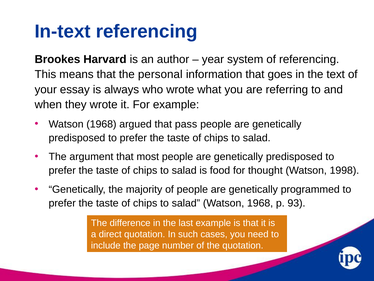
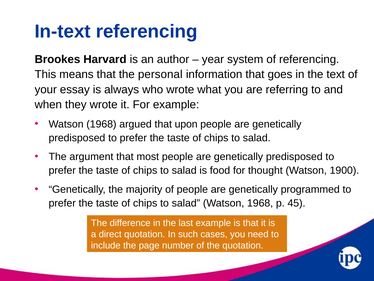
pass: pass -> upon (186, 124)
1998: 1998 -> 1900 (344, 170)
93: 93 -> 45 (296, 203)
